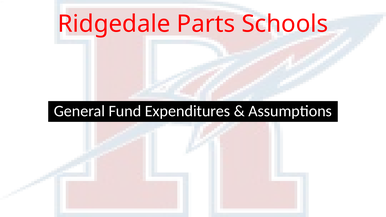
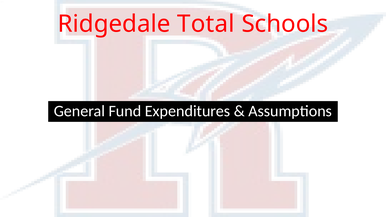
Parts: Parts -> Total (206, 24)
